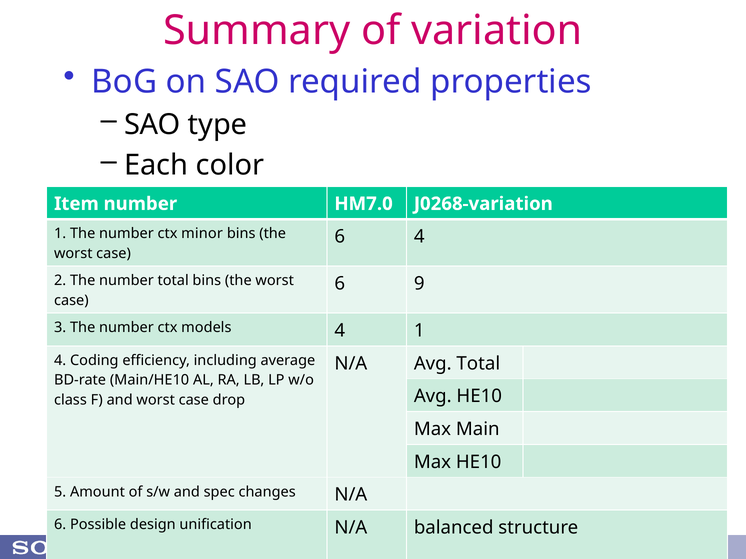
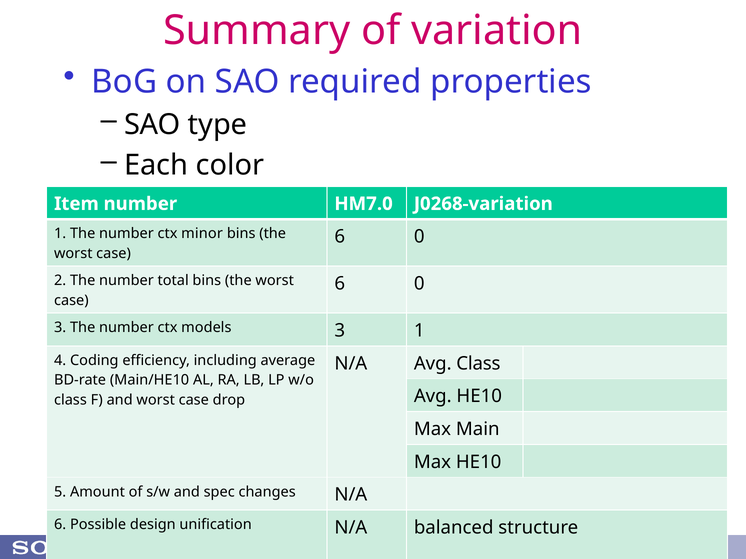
4: 4 -> 0 (419, 237)
9: 9 -> 0 (419, 284)
models 4: 4 -> 3 (340, 331)
Avg Total: Total -> Class (478, 364)
